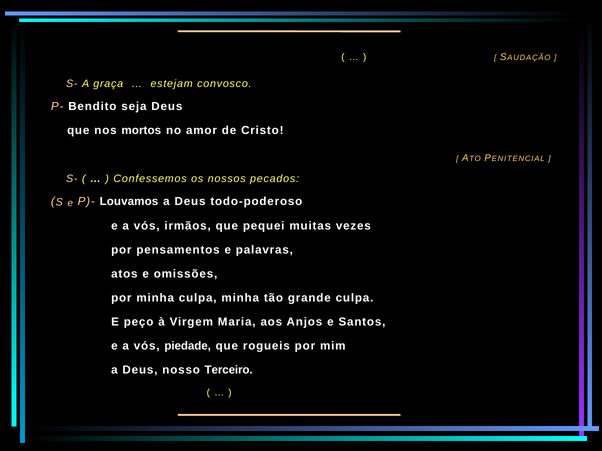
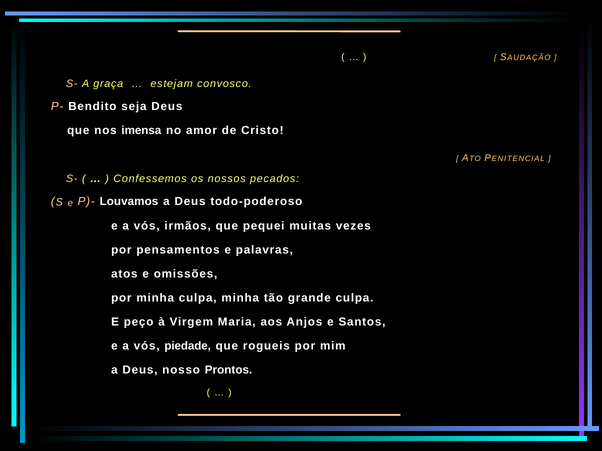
mortos: mortos -> imensa (141, 131)
Terceiro: Terceiro -> Prontos (229, 370)
